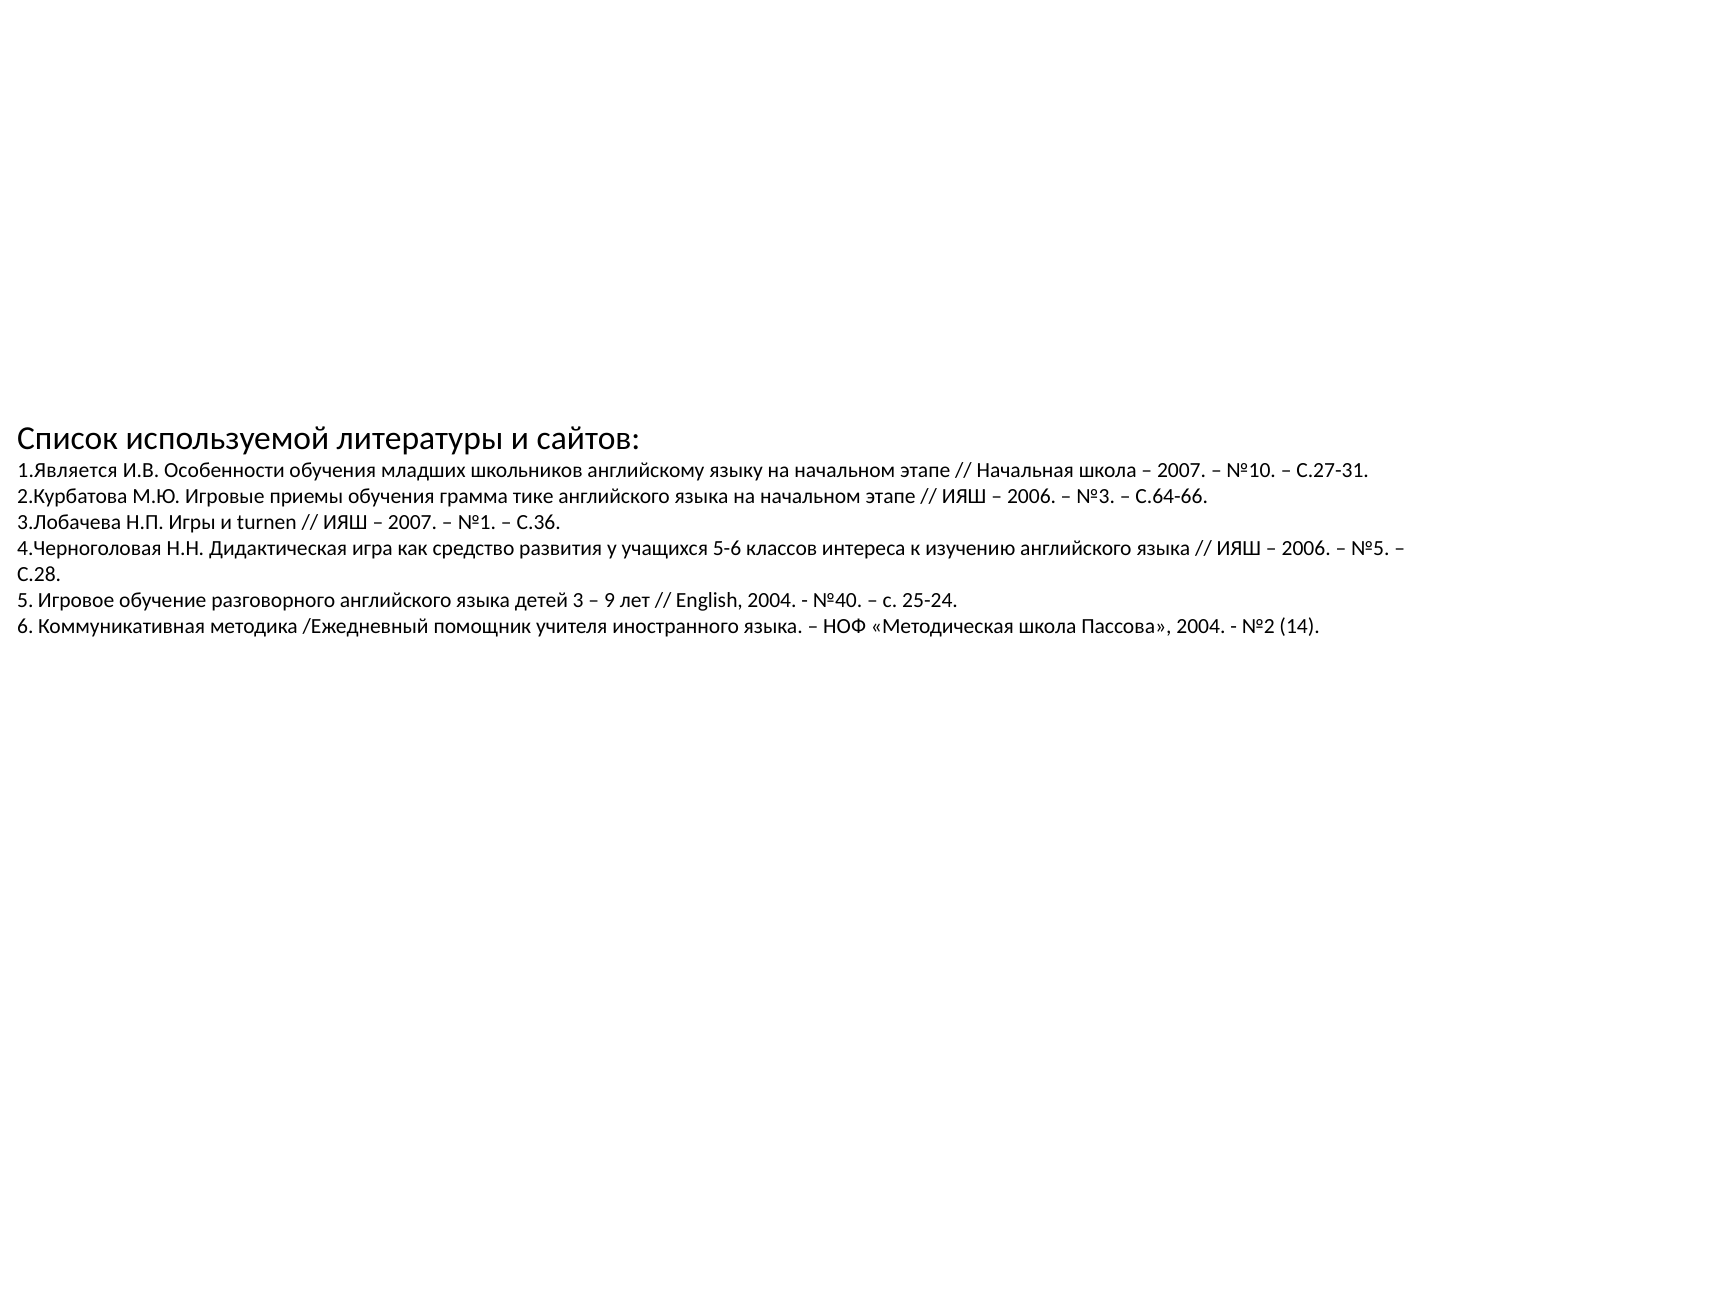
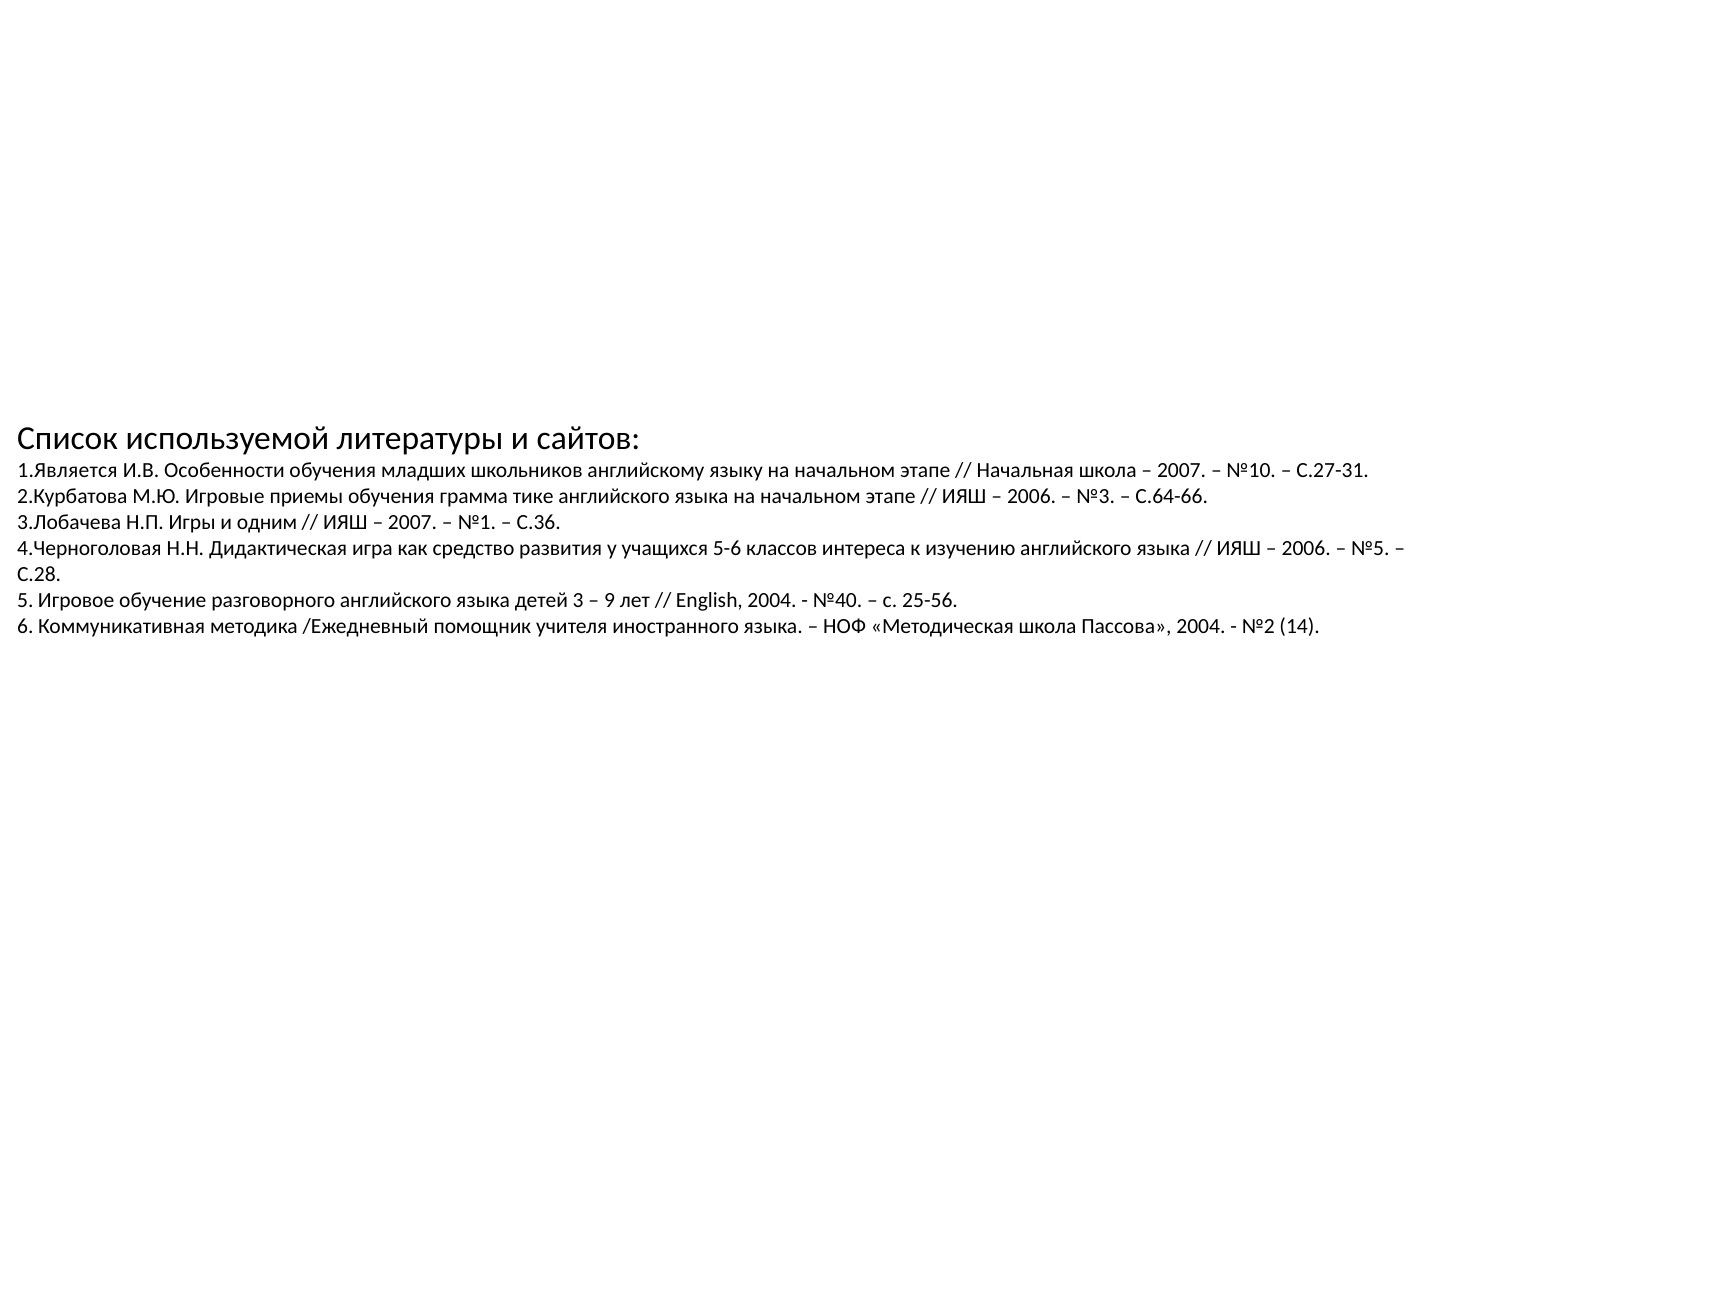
turnen: turnen -> одним (267, 523)
25-24: 25-24 -> 25-56 (930, 600)
